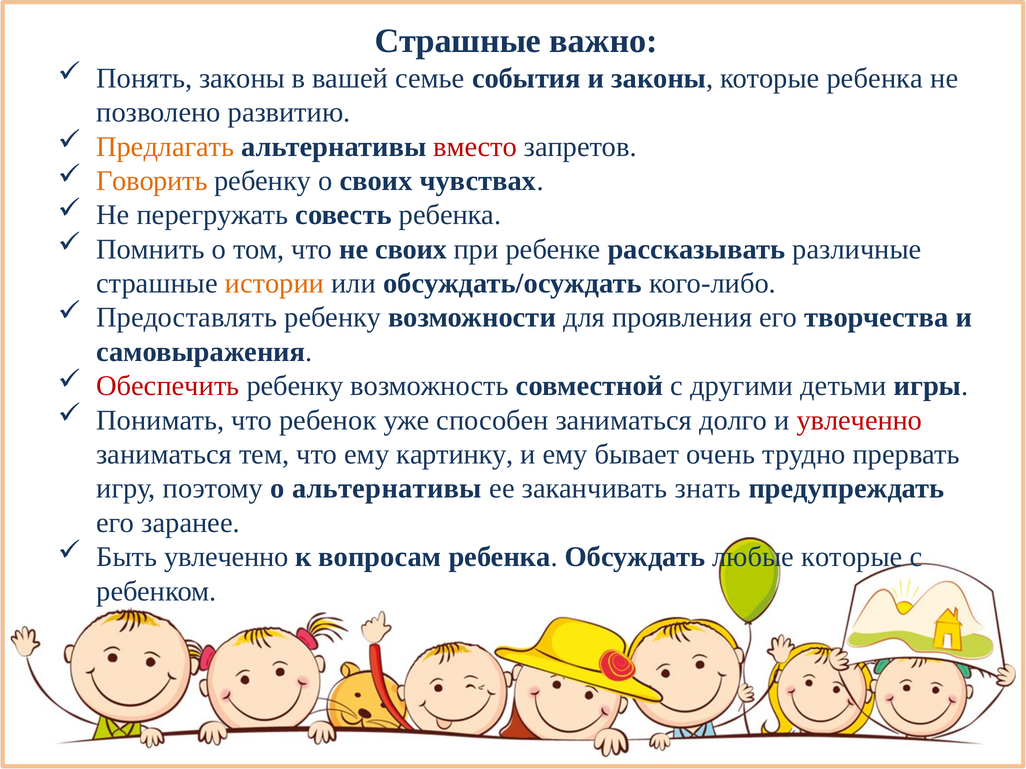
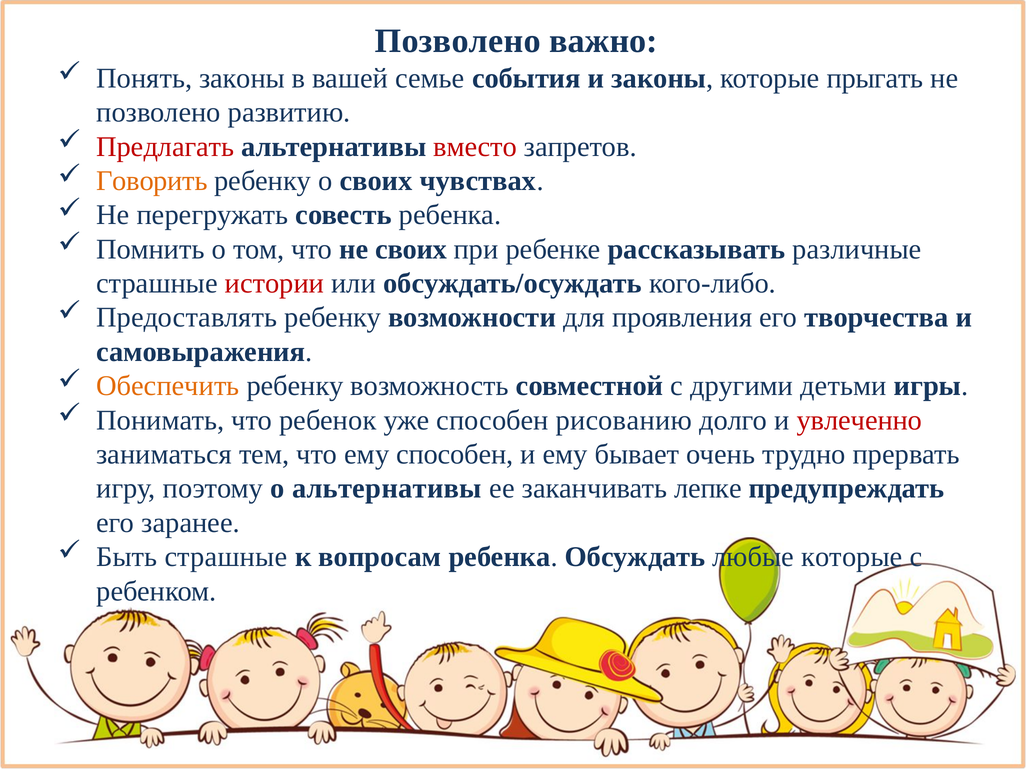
Страшные: Страшные -> Позволено (458, 41)
которые ребенка: ребенка -> прыгать (875, 78)
Предлагать colour: orange -> red (165, 147)
истории colour: orange -> red (274, 284)
Обеспечить colour: red -> orange (168, 386)
способен заниматься: заниматься -> рисованию (624, 420)
ему картинку: картинку -> способен (455, 455)
знать: знать -> лепке (708, 489)
Быть увлеченно: увлеченно -> страшные (226, 557)
